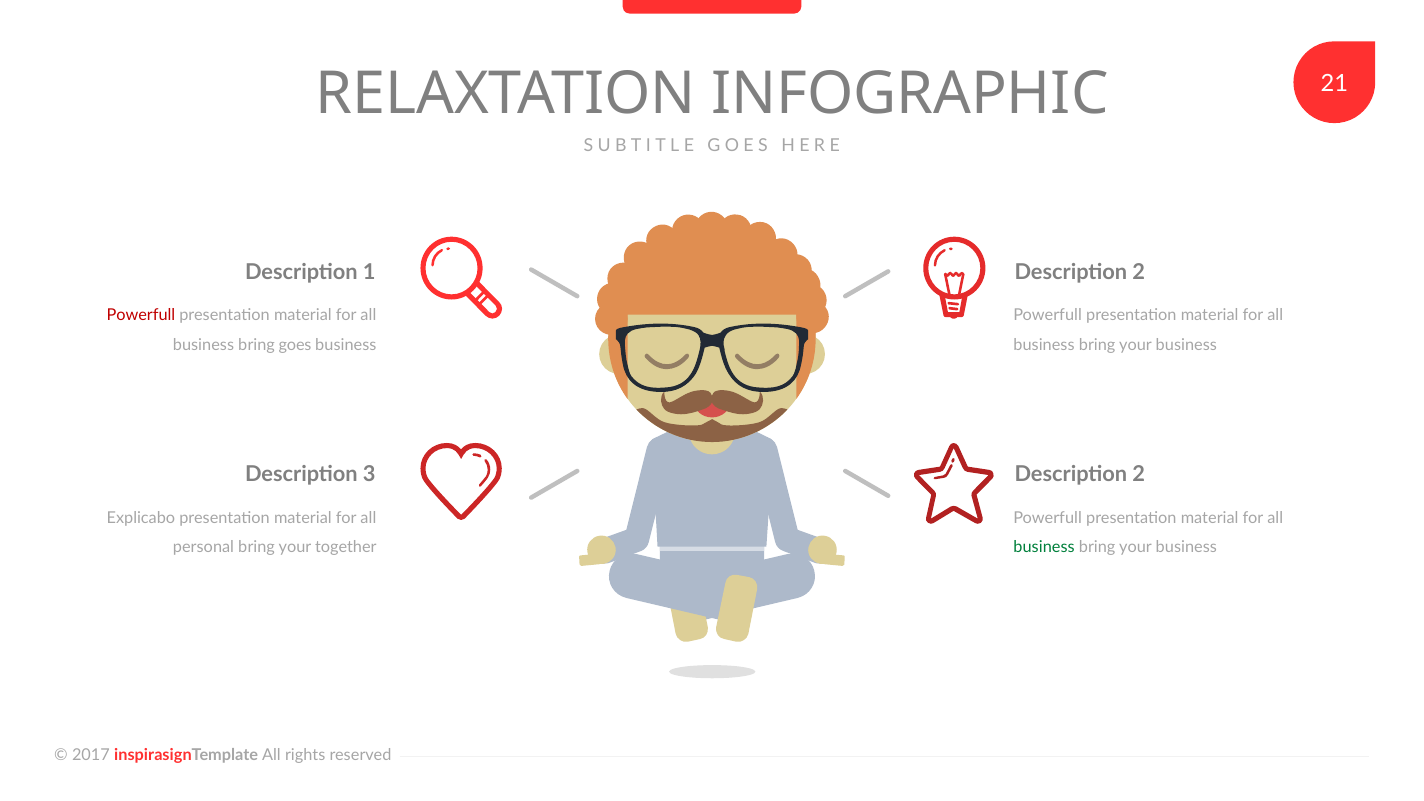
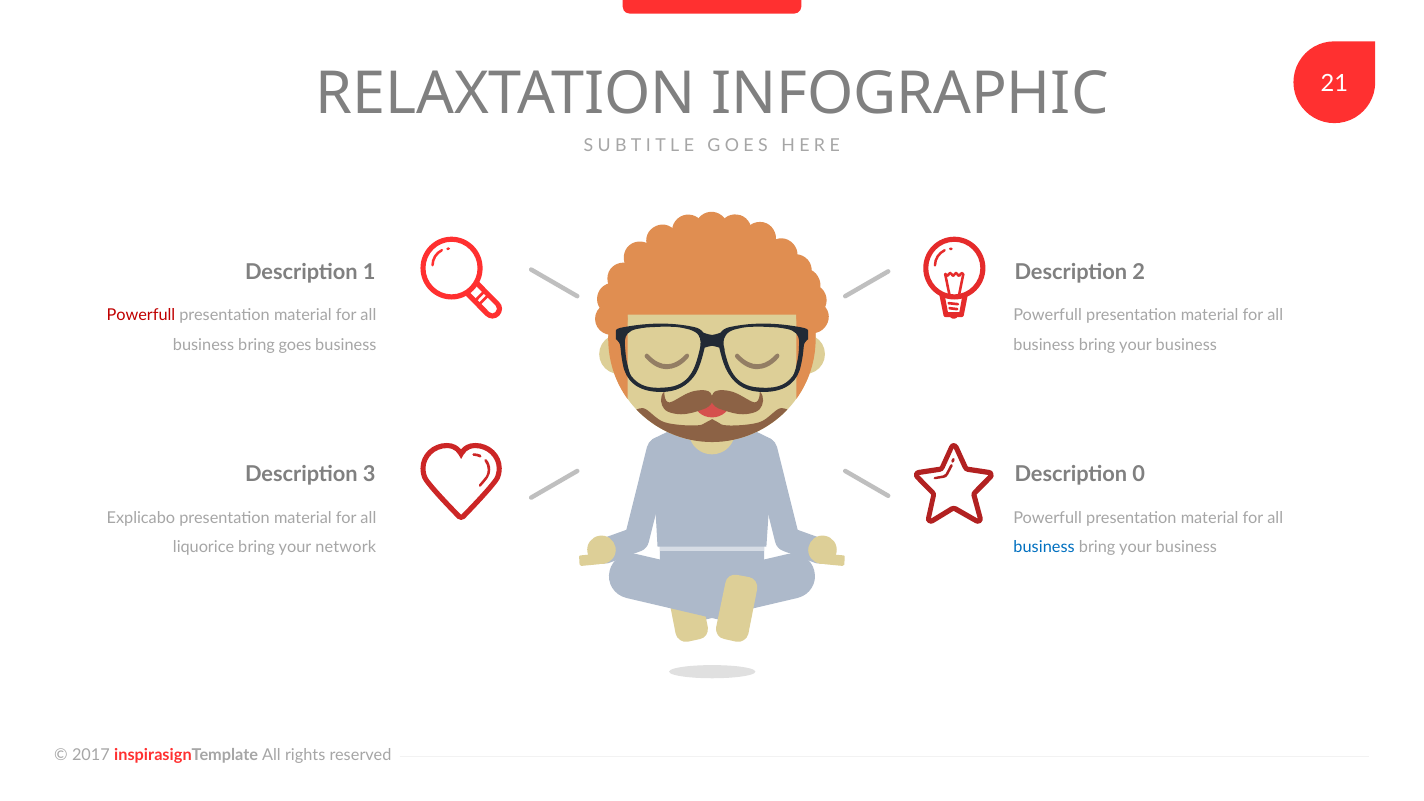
2: 2 -> 0 (1139, 474)
personal: personal -> liquorice (204, 547)
together: together -> network (346, 547)
business colour: green -> blue (1044, 547)
